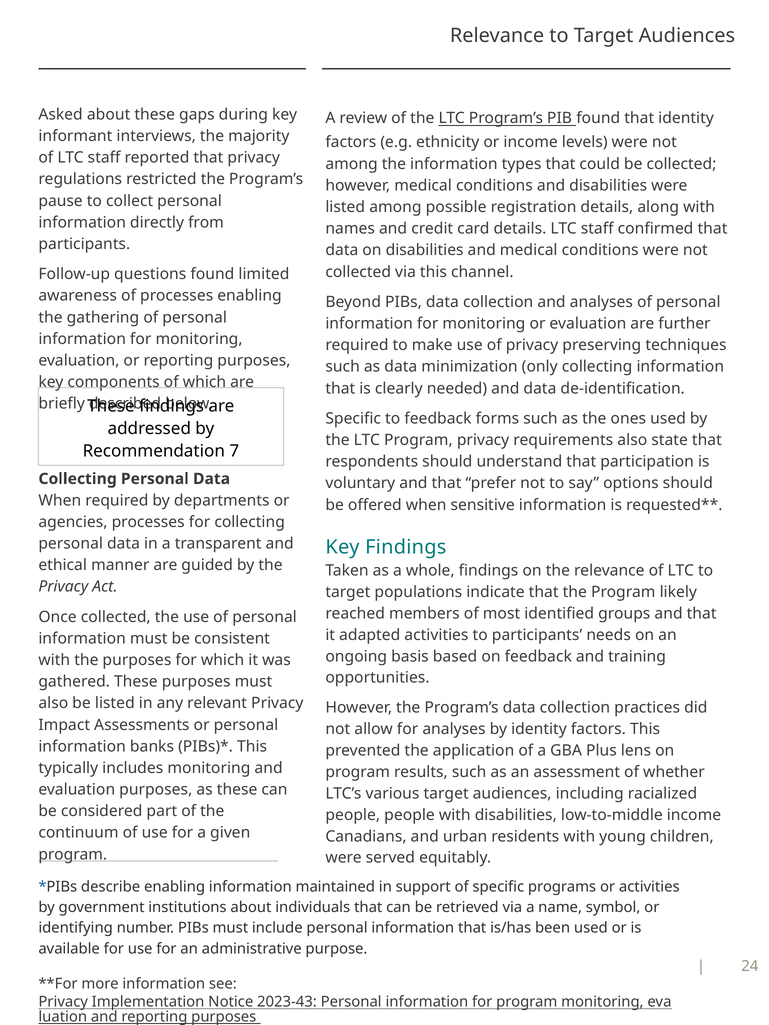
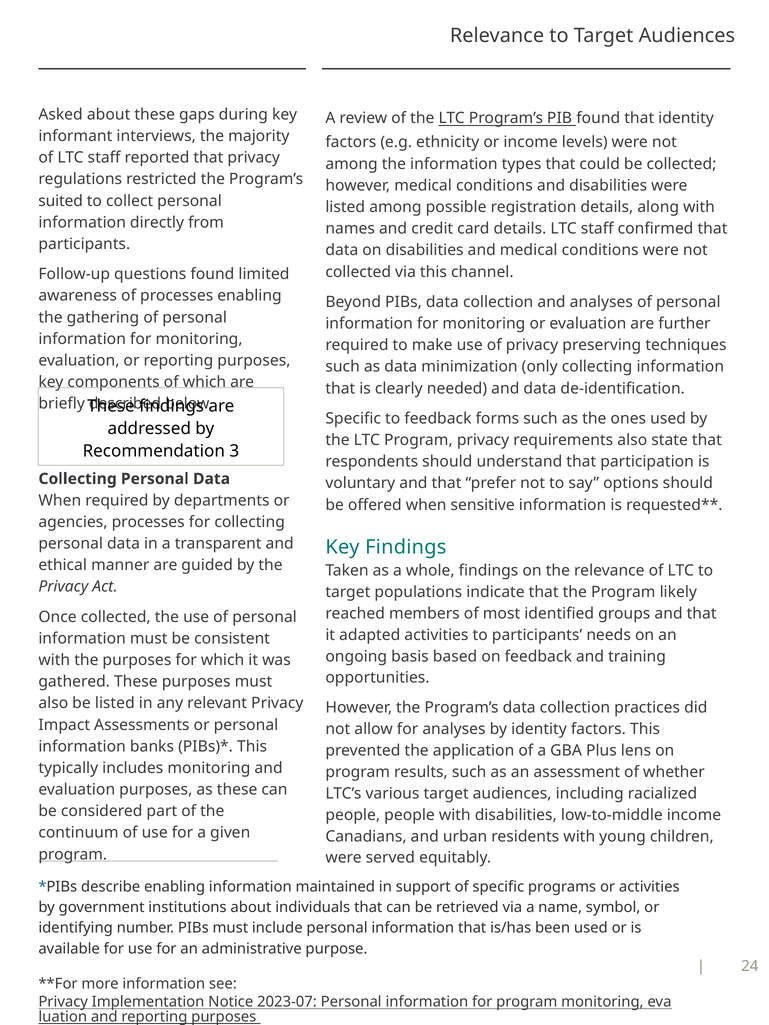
pause: pause -> suited (61, 201)
7: 7 -> 3 (234, 451)
2023-43: 2023-43 -> 2023-07 (287, 1002)
